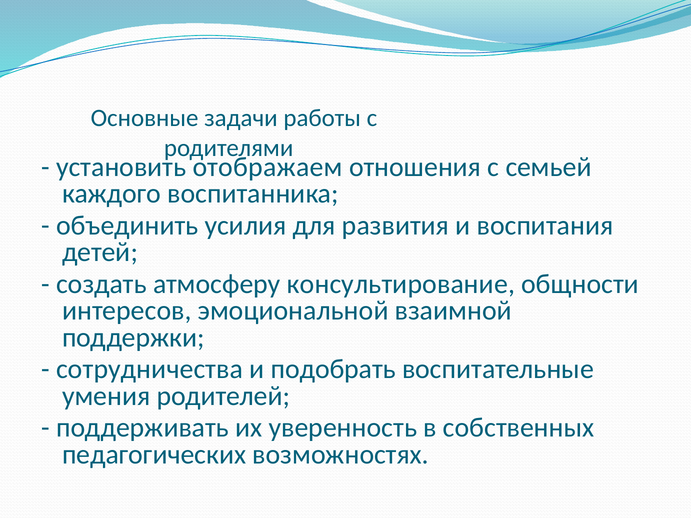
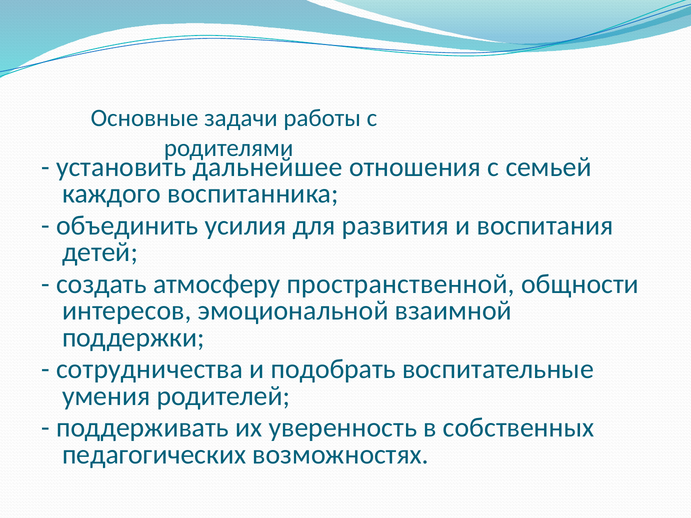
отображаем: отображаем -> дальнейшее (268, 167)
консультирование: консультирование -> пространственной (401, 284)
